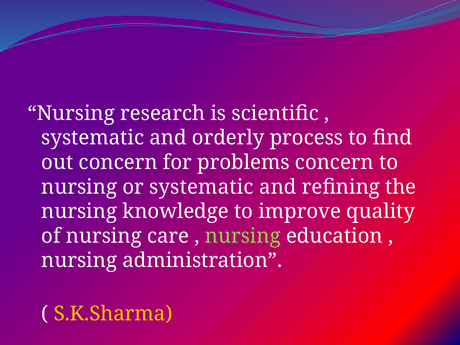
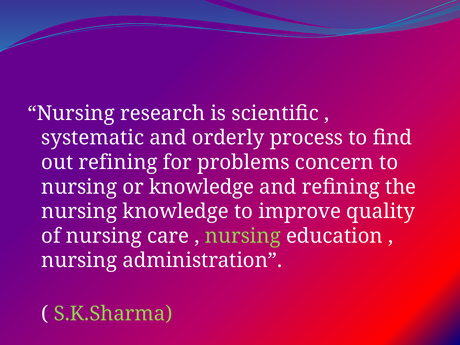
out concern: concern -> refining (118, 162)
or systematic: systematic -> knowledge (202, 187)
S.K.Sharma colour: yellow -> light green (113, 314)
